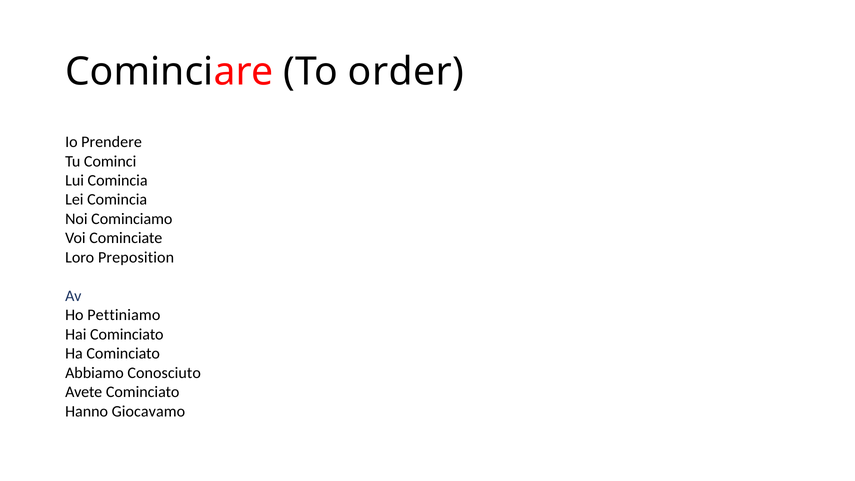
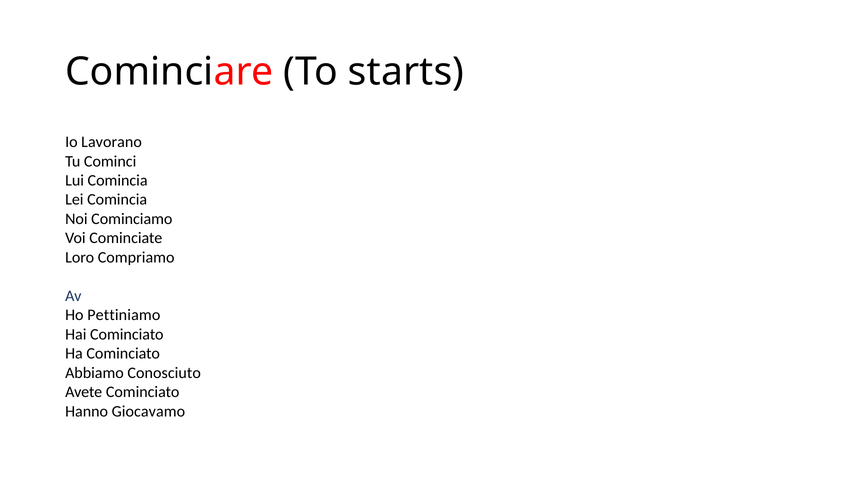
order: order -> starts (406, 72)
Prendere: Prendere -> Lavorano (112, 142)
Preposition: Preposition -> Compriamo (136, 257)
